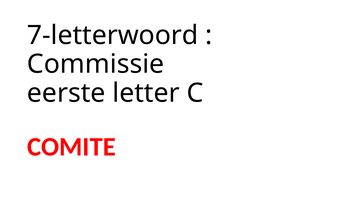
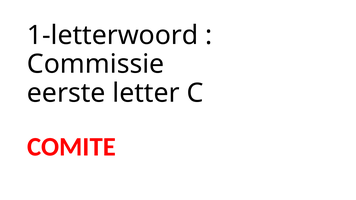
7-letterwoord: 7-letterwoord -> 1-letterwoord (113, 35)
